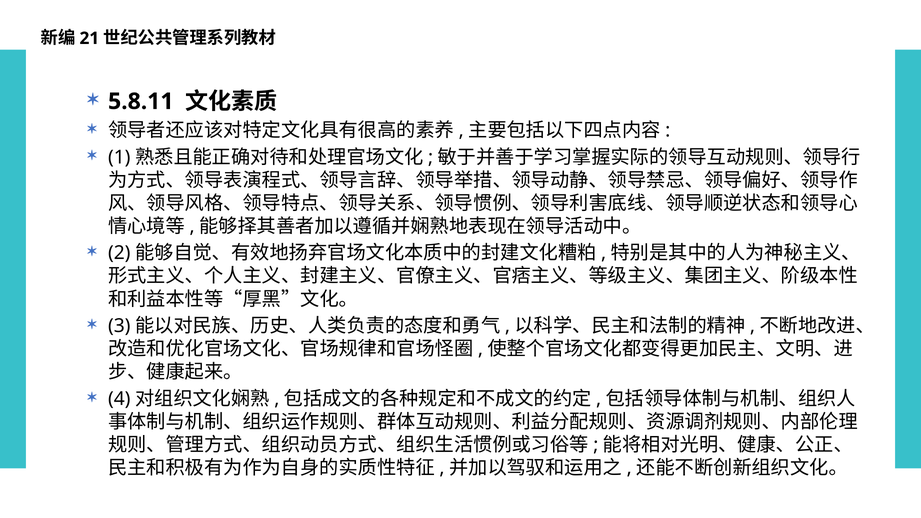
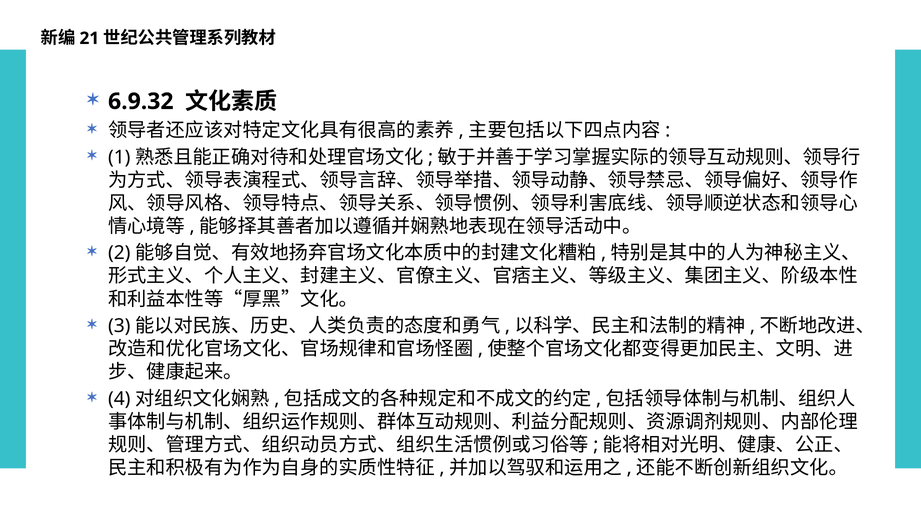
5.8.11: 5.8.11 -> 6.9.32 (141, 101)
